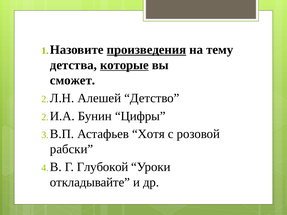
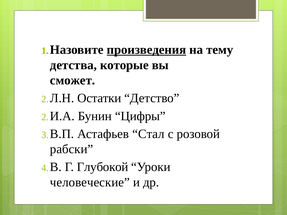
которые underline: present -> none (124, 65)
Алешей: Алешей -> Остатки (99, 98)
Хотя: Хотя -> Стал (148, 134)
откладывайте: откладывайте -> человеческие (90, 182)
